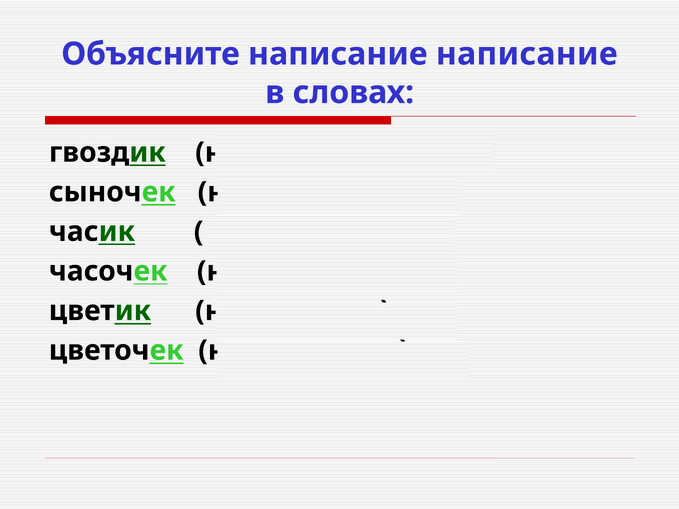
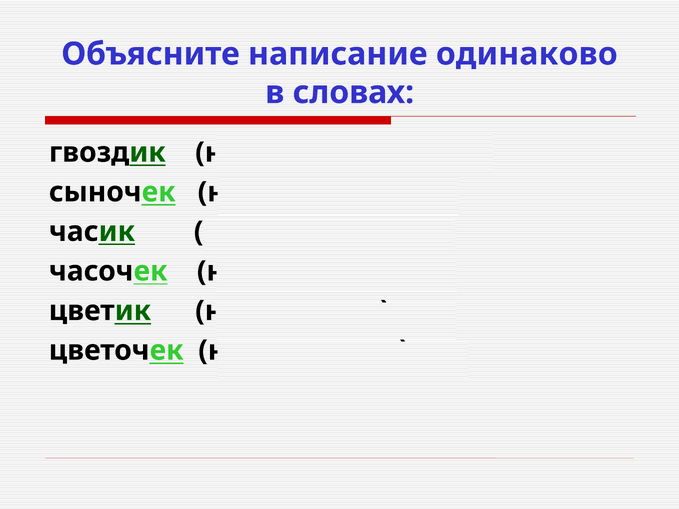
написание написание: написание -> одинаково (527, 54)
